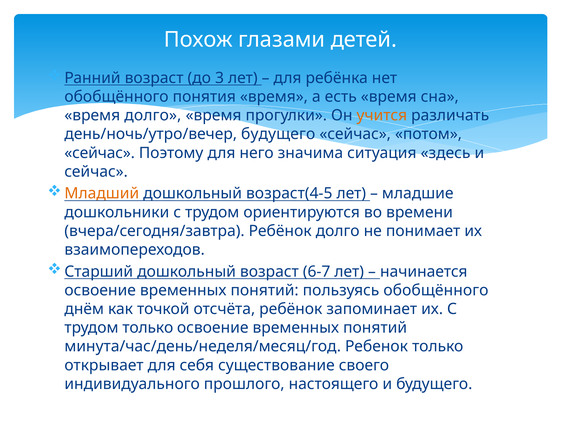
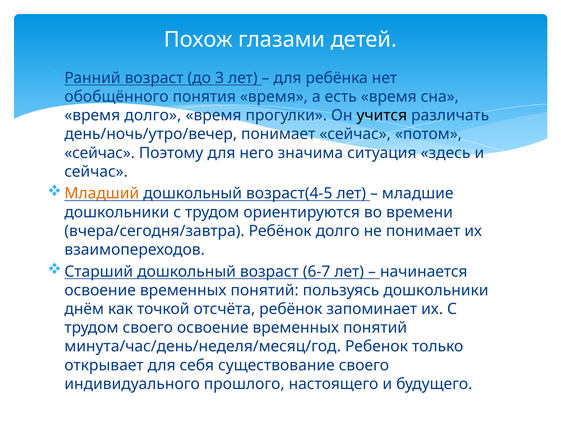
учится colour: orange -> black (382, 115)
день/ночь/утро/вечер будущего: будущего -> понимает (278, 134)
пользуясь обобщённого: обобщённого -> дошкольники (436, 290)
трудом только: только -> своего (148, 328)
